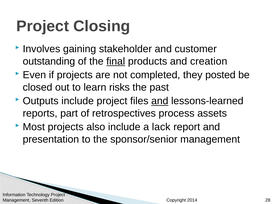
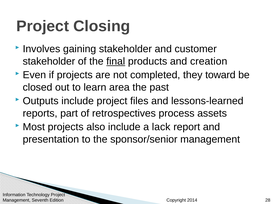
outstanding: outstanding -> stakeholder (49, 61)
posted: posted -> toward (220, 75)
risks: risks -> area (119, 88)
and underline: present -> none (160, 101)
